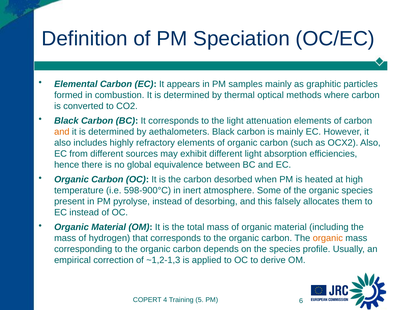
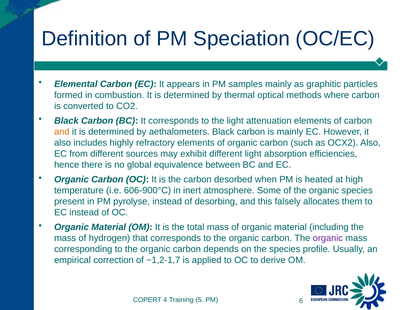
598-900°C: 598-900°C -> 606-900°C (147, 191)
organic colour: orange -> purple (328, 239)
~1,2-1,3: ~1,2-1,3 -> ~1,2-1,7 (163, 261)
